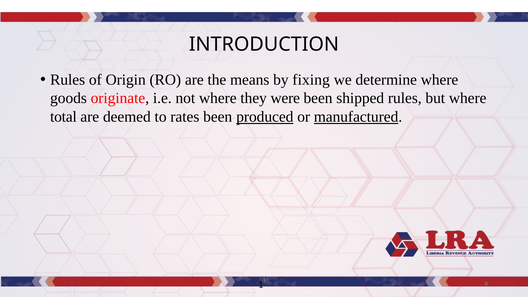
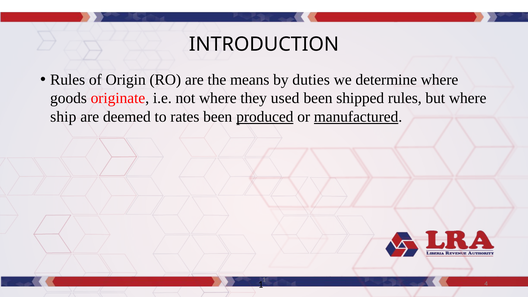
fixing: fixing -> duties (311, 80)
were: were -> used (285, 98)
total: total -> ship (63, 117)
